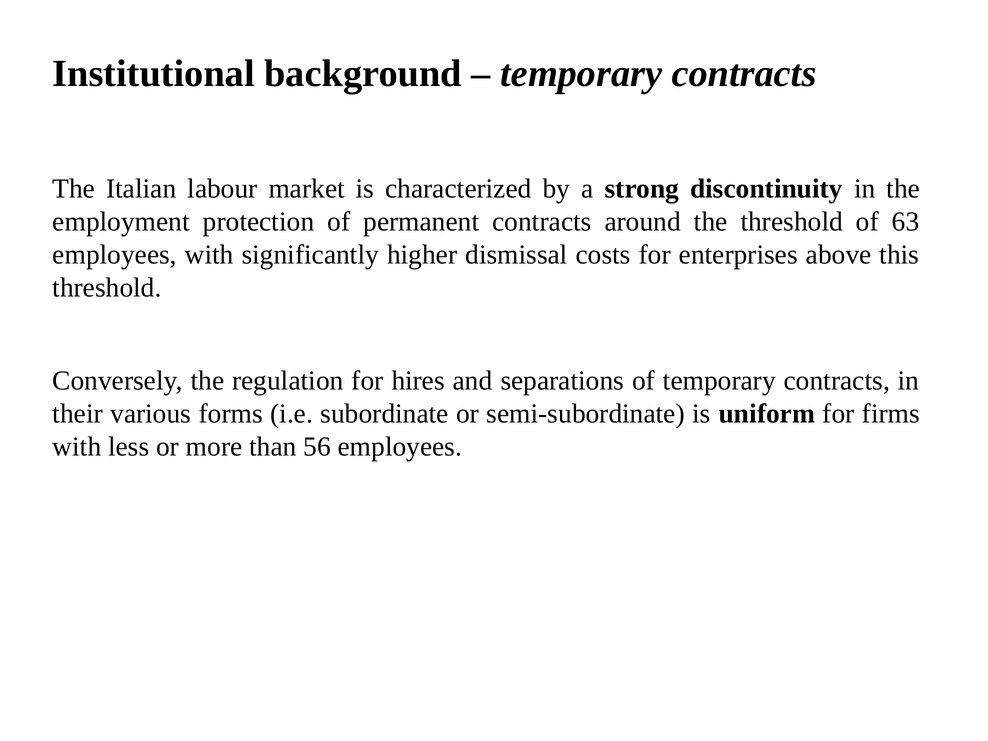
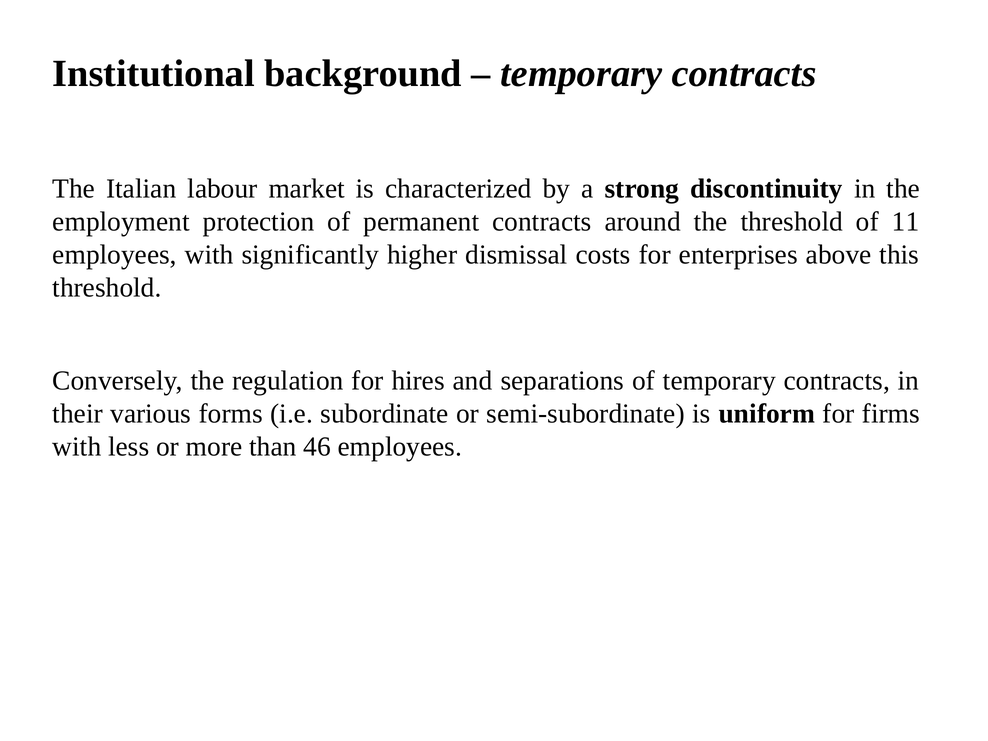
63: 63 -> 11 (906, 222)
56: 56 -> 46 (317, 447)
